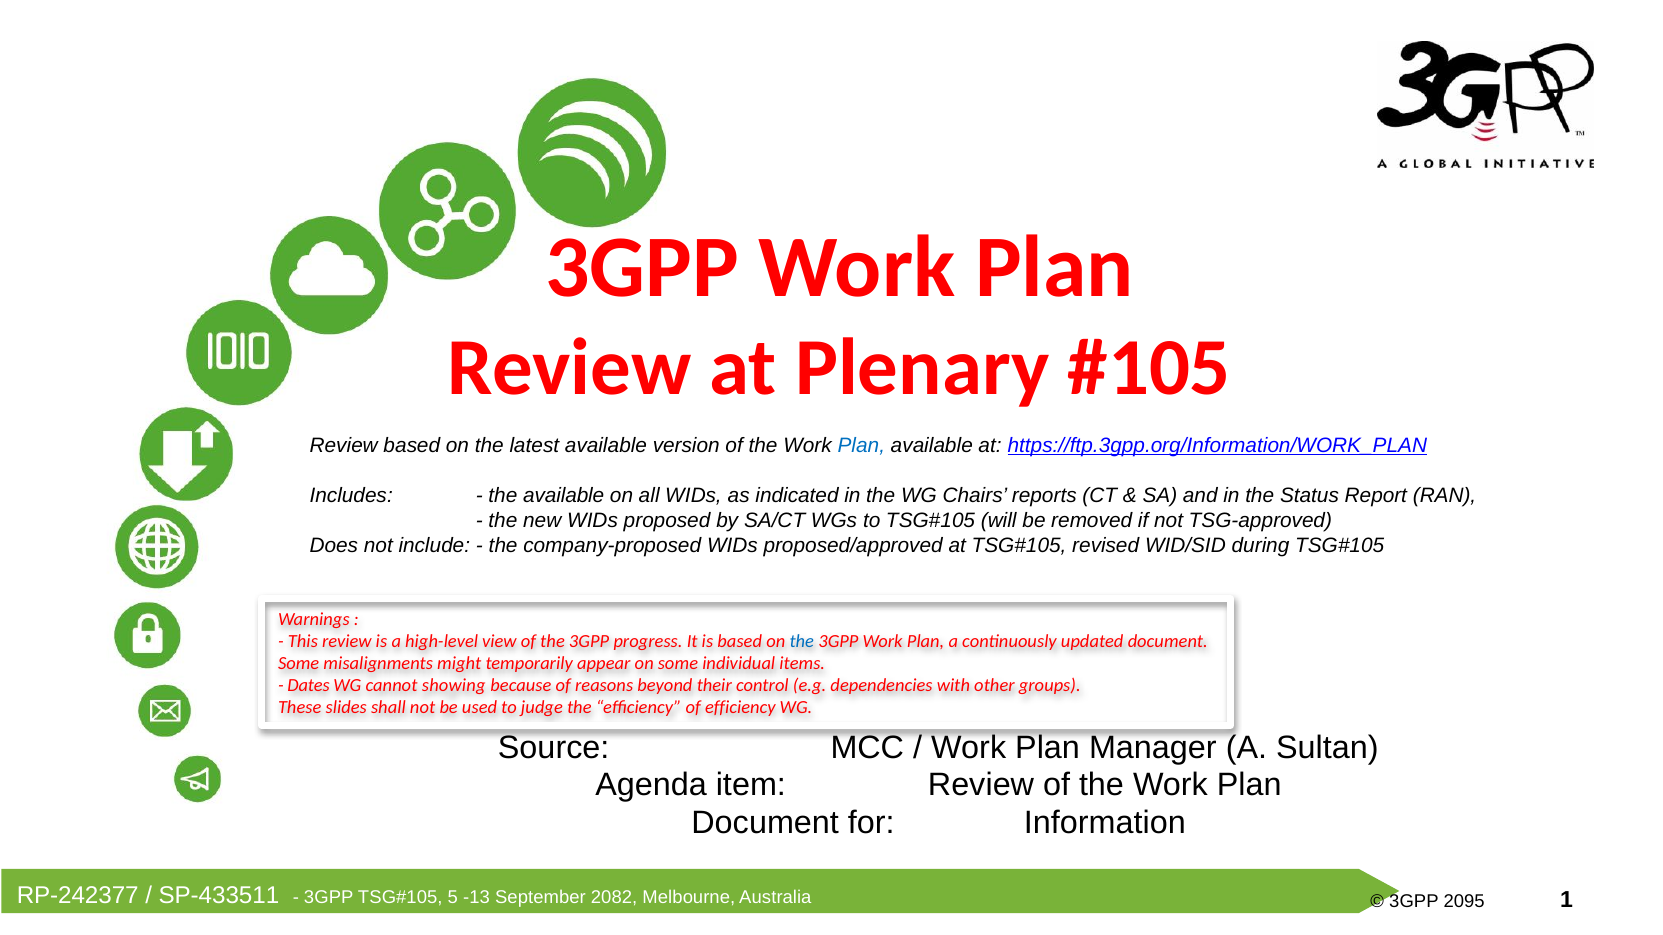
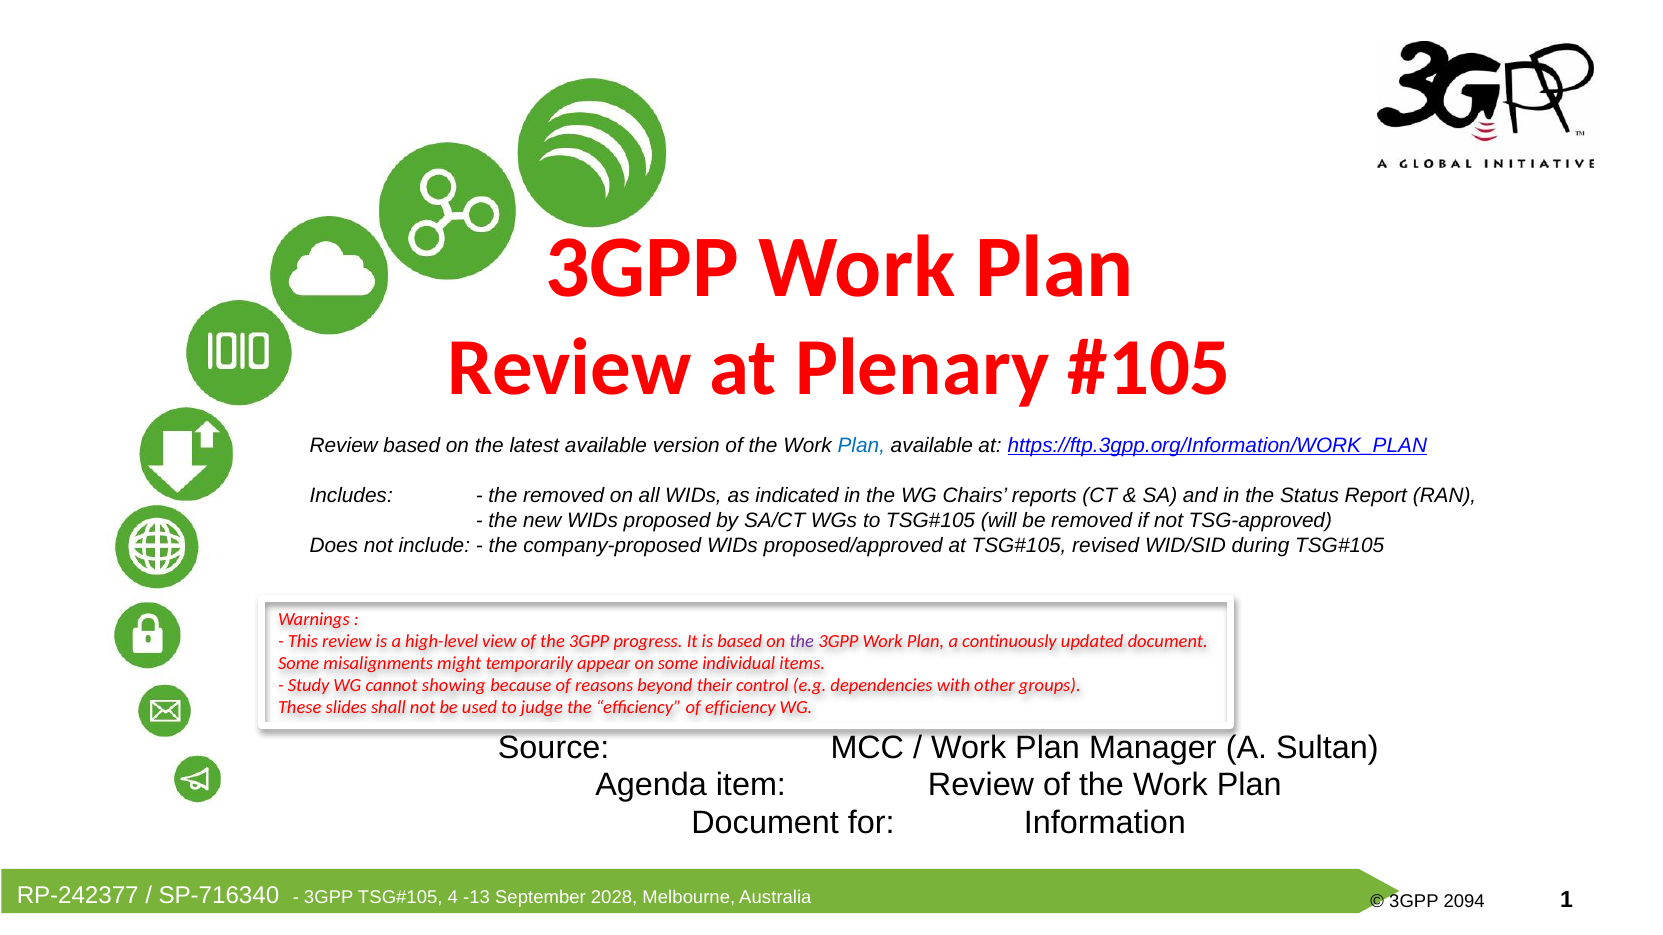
the available: available -> removed (564, 496)
the colour: blue -> purple (802, 641)
Dates: Dates -> Study (309, 686)
SP-433511: SP-433511 -> SP-716340 (219, 896)
5: 5 -> 4 (453, 898)
2082: 2082 -> 2028 (614, 898)
2095: 2095 -> 2094 (1464, 902)
